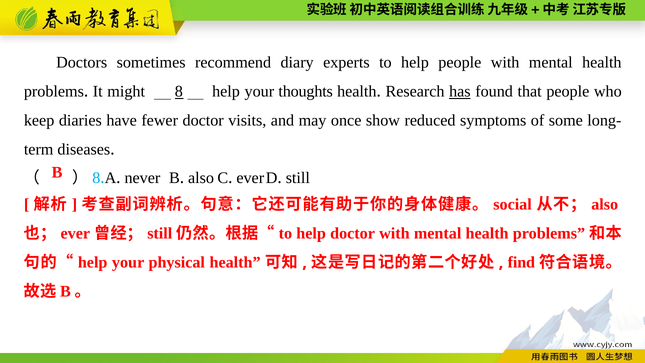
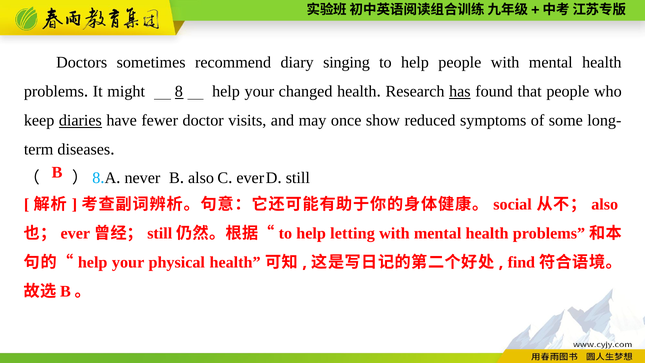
experts: experts -> singing (346, 62)
thoughts: thoughts -> changed (306, 91)
diaries underline: none -> present (80, 120)
help doctor: doctor -> letting (353, 233)
